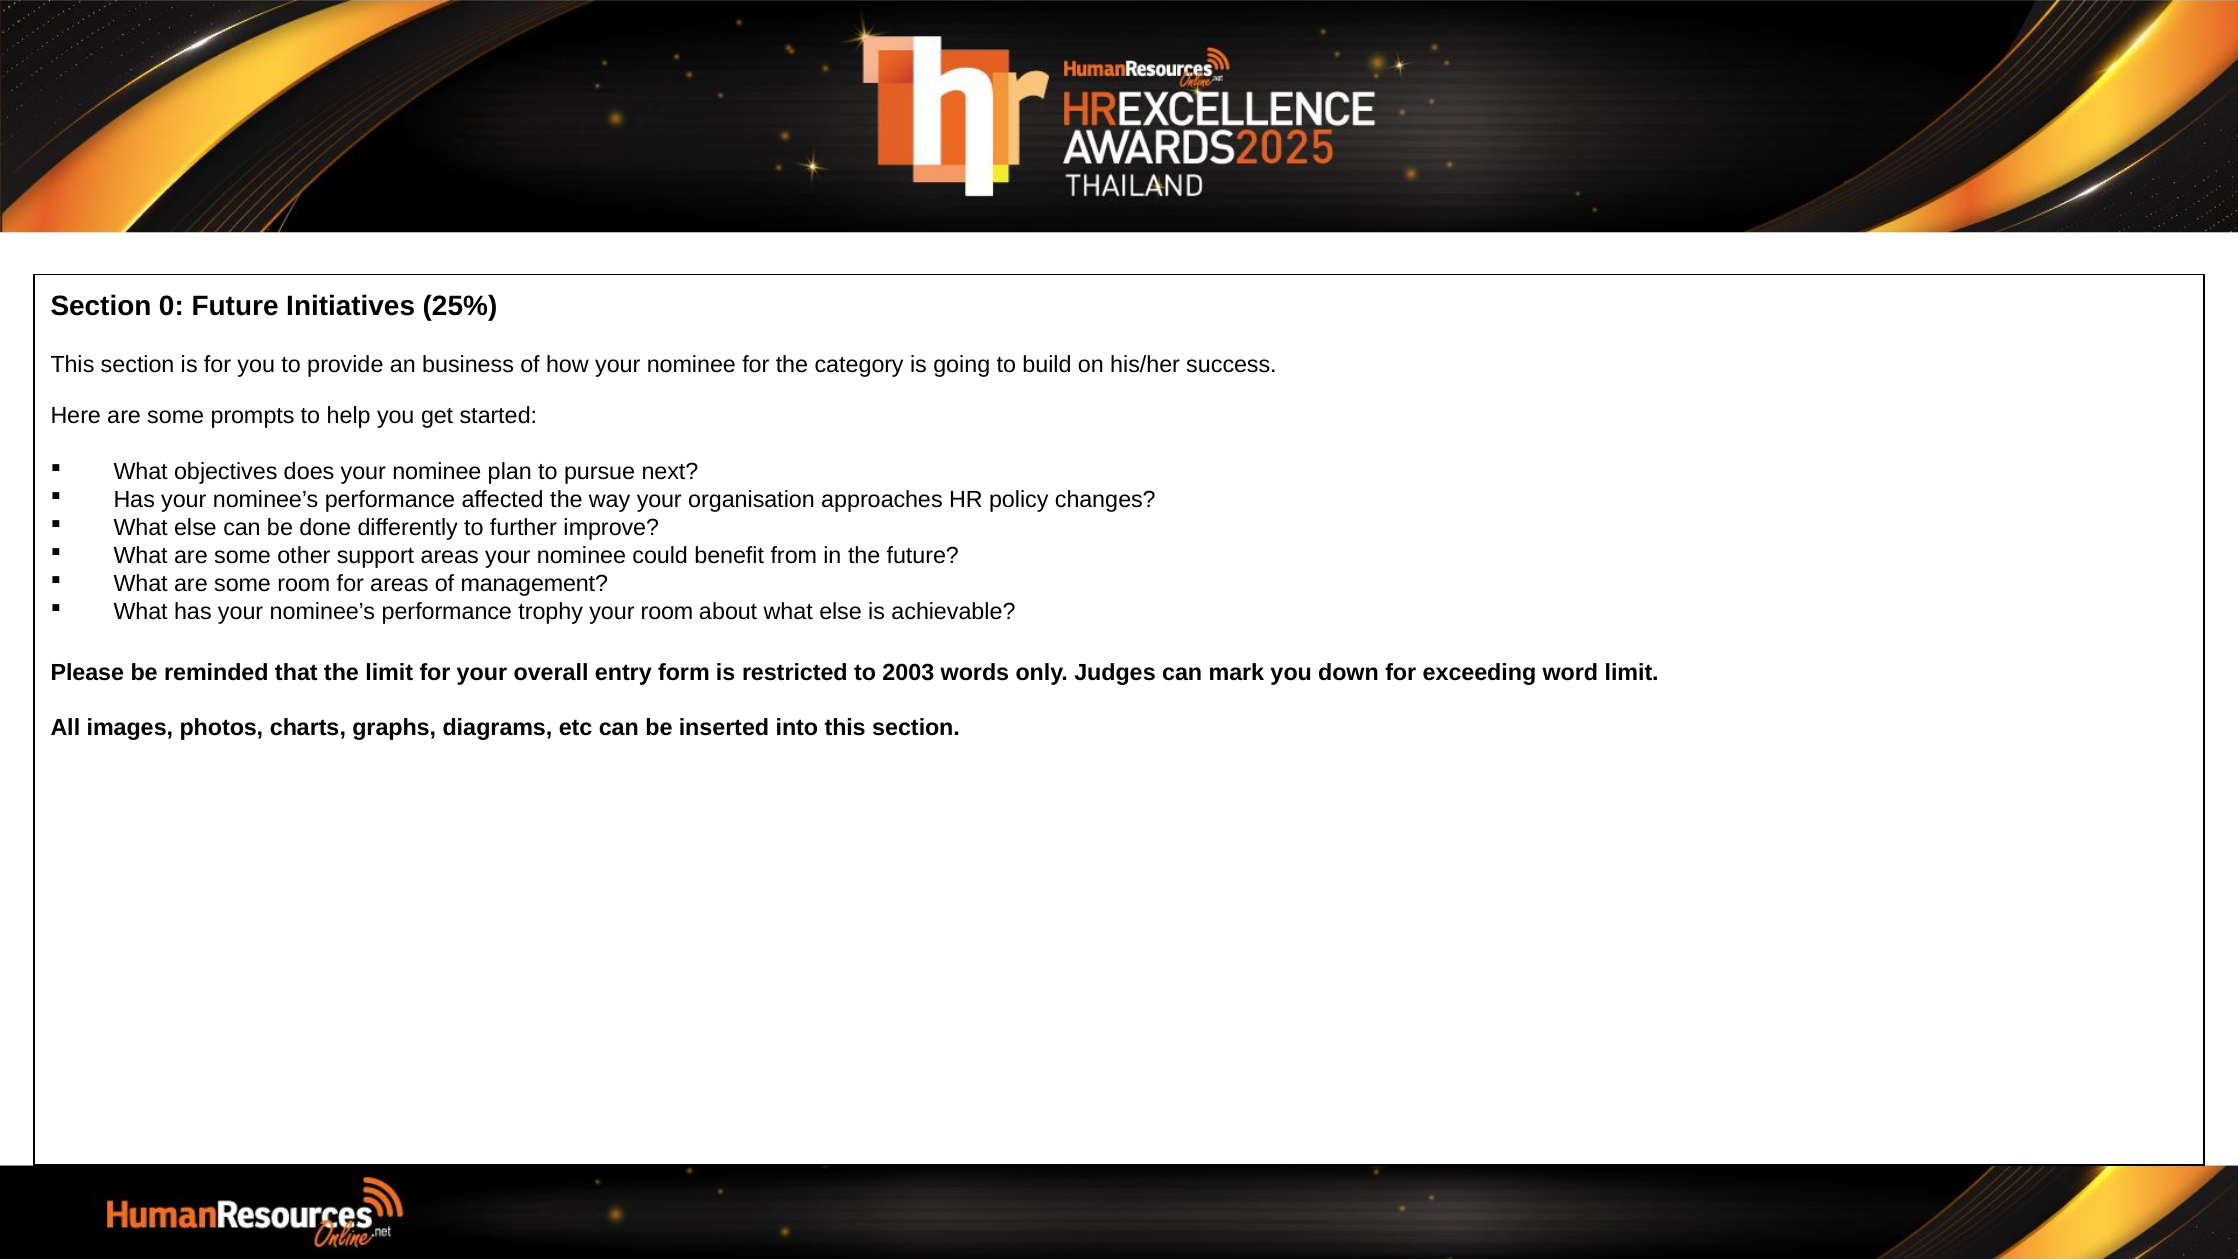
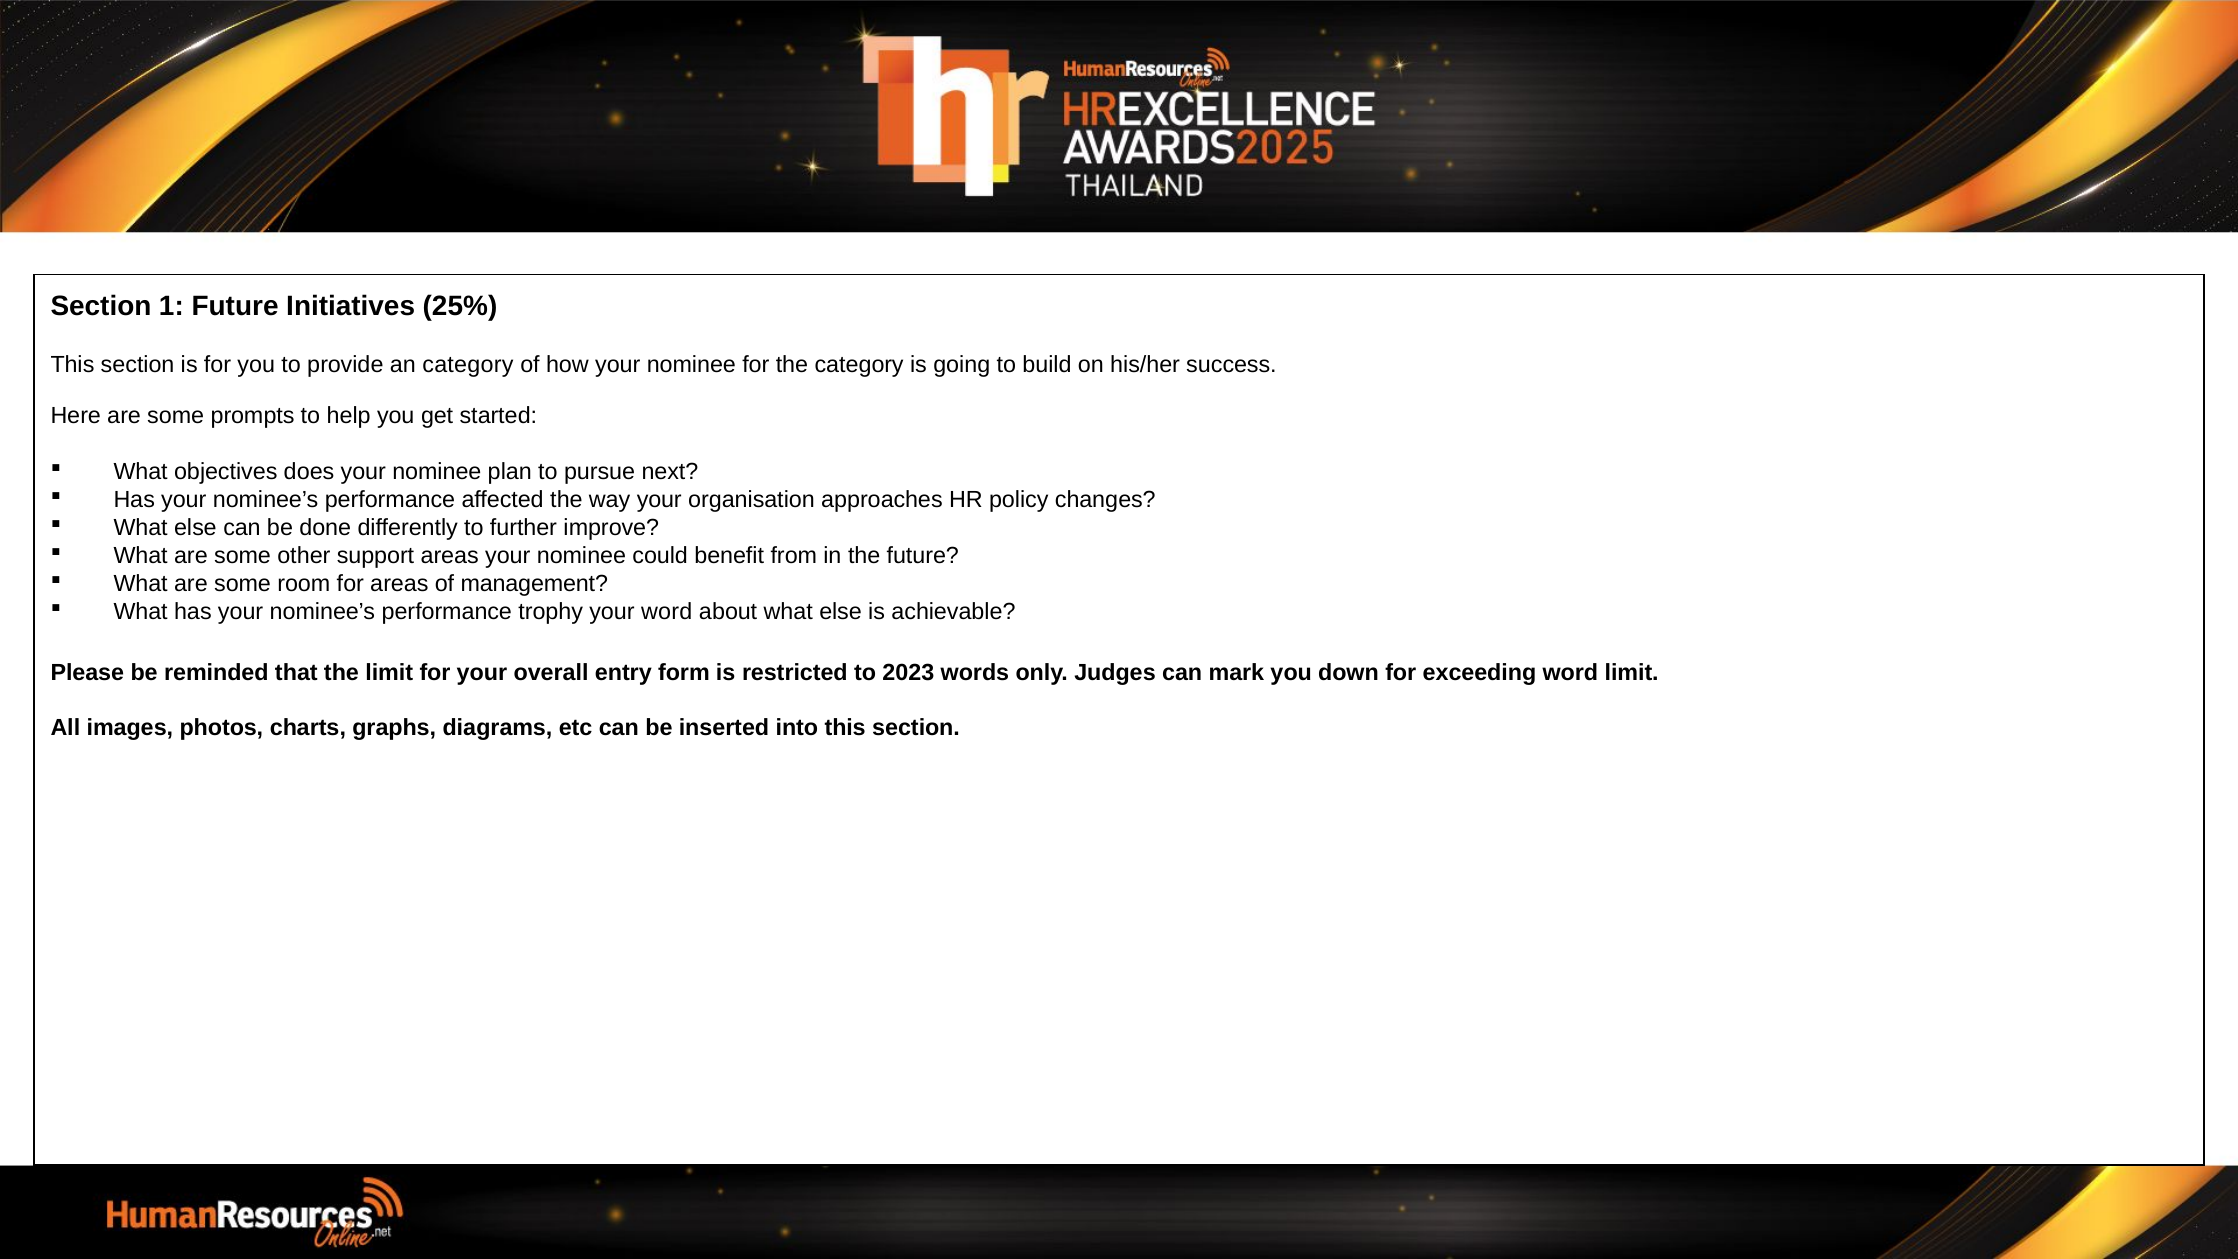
0: 0 -> 1 (171, 307)
an business: business -> category (468, 365)
your room: room -> word (667, 612)
2003: 2003 -> 2023 (908, 672)
